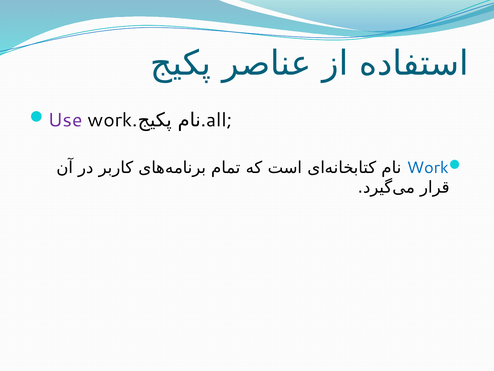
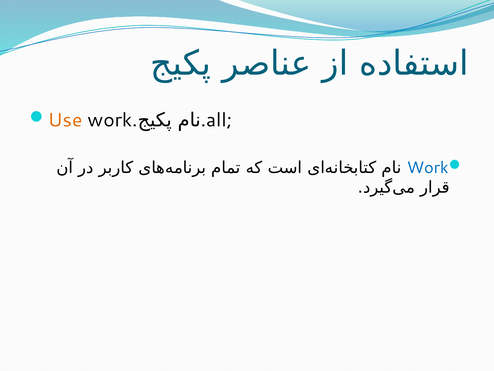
Use colour: purple -> orange (65, 120)
